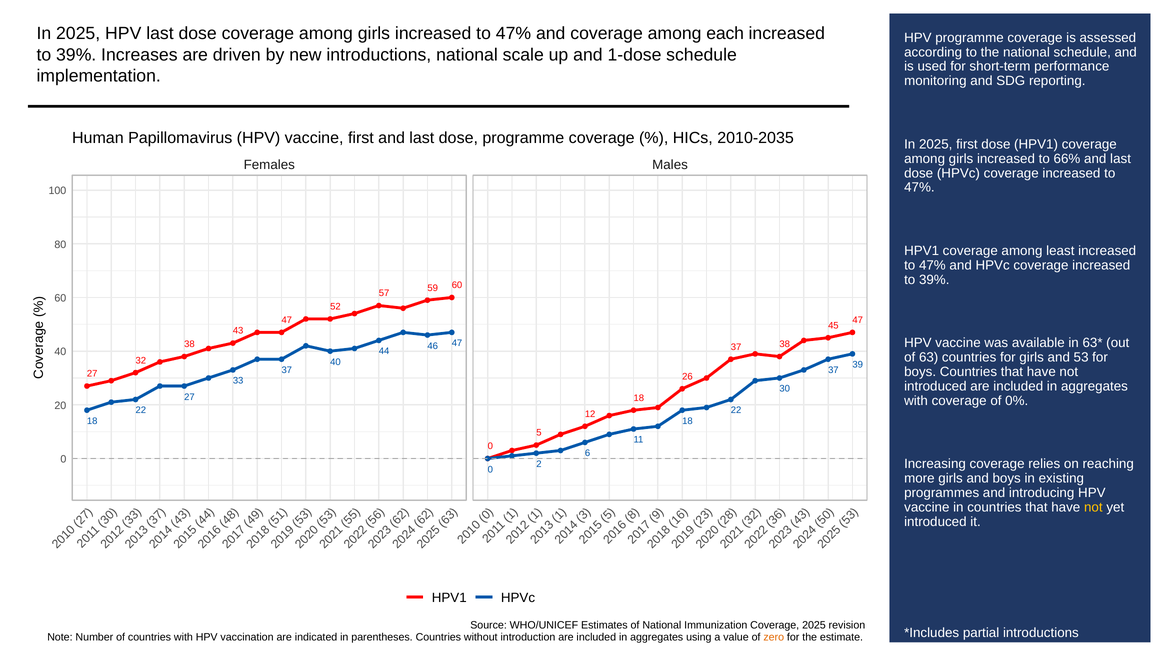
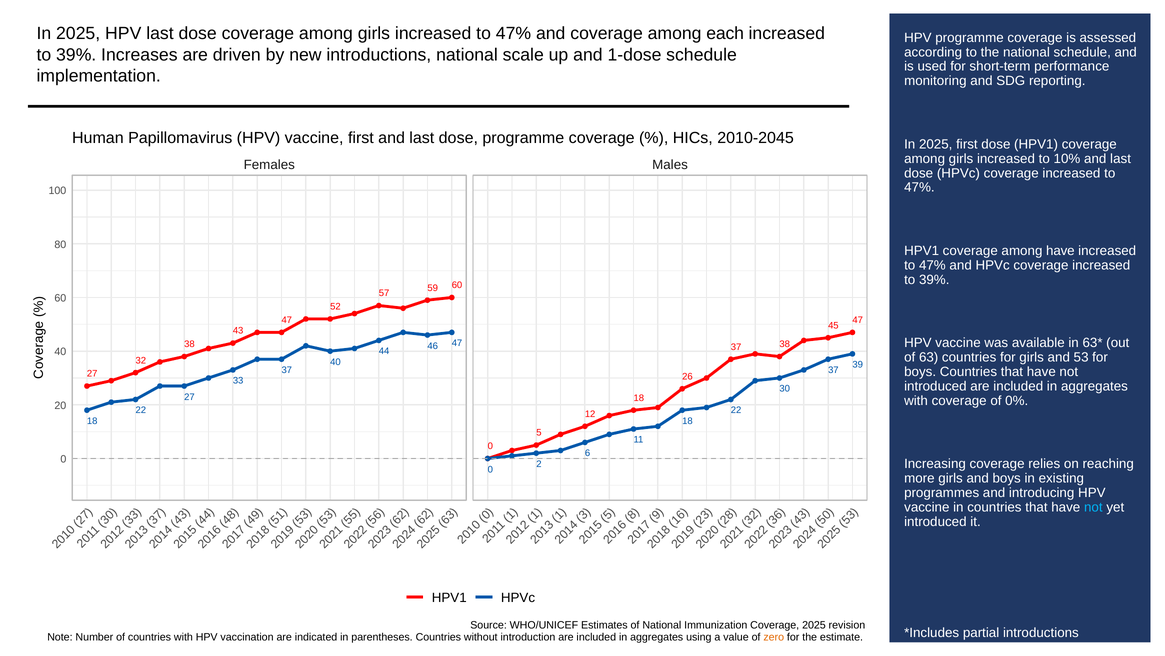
2010-2035: 2010-2035 -> 2010-2045 (756, 138)
66%: 66% -> 10% (1067, 159)
among least: least -> have (1060, 251)
not colour: yellow -> light blue (1093, 507)
